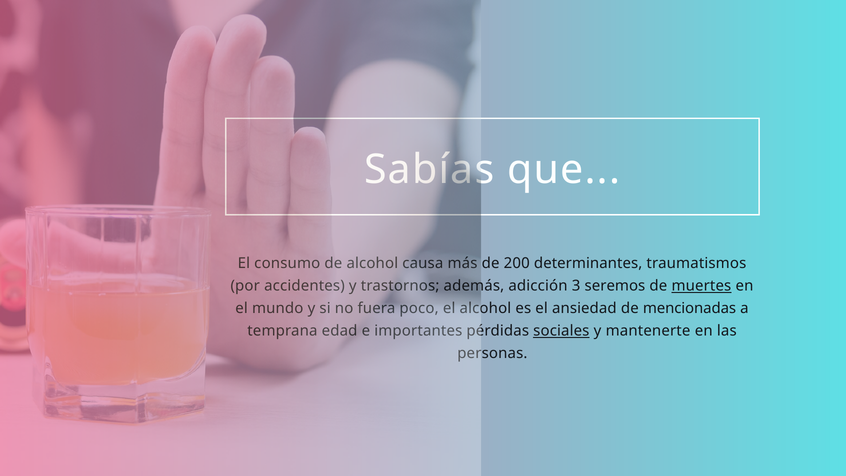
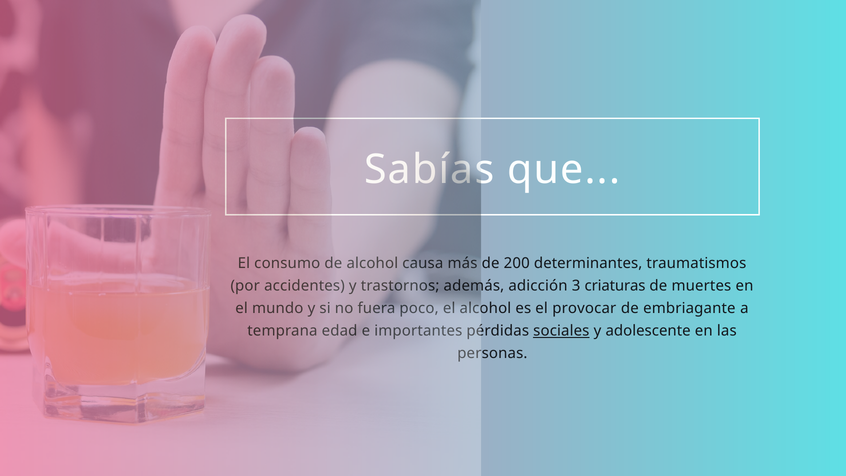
seremos: seremos -> criaturas (615, 286)
muertes underline: present -> none (701, 286)
ansiedad: ansiedad -> provocar (584, 308)
mencionadas: mencionadas -> embriagante (689, 308)
mantenerte: mantenerte -> adolescente (648, 331)
